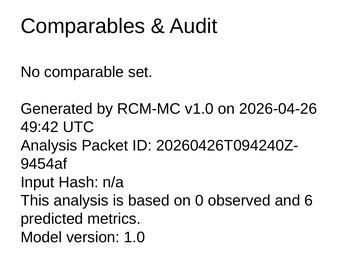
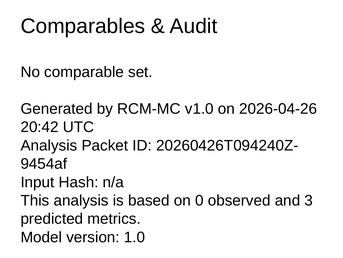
49:42: 49:42 -> 20:42 (40, 127)
6: 6 -> 3 (309, 200)
